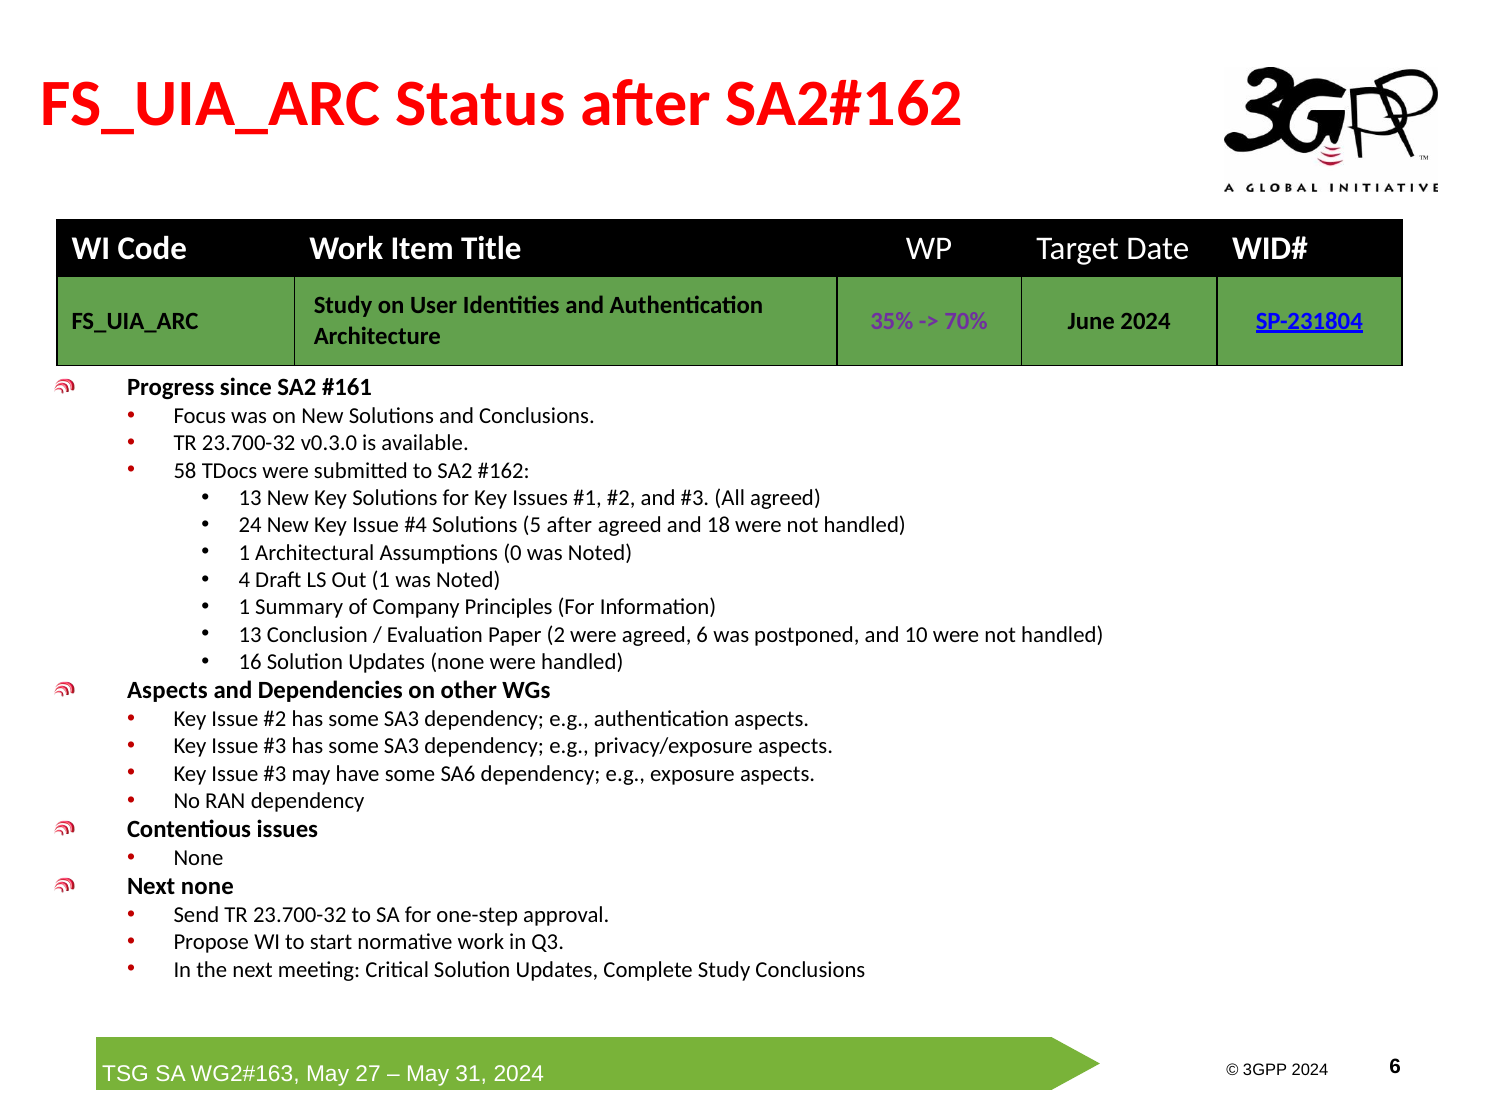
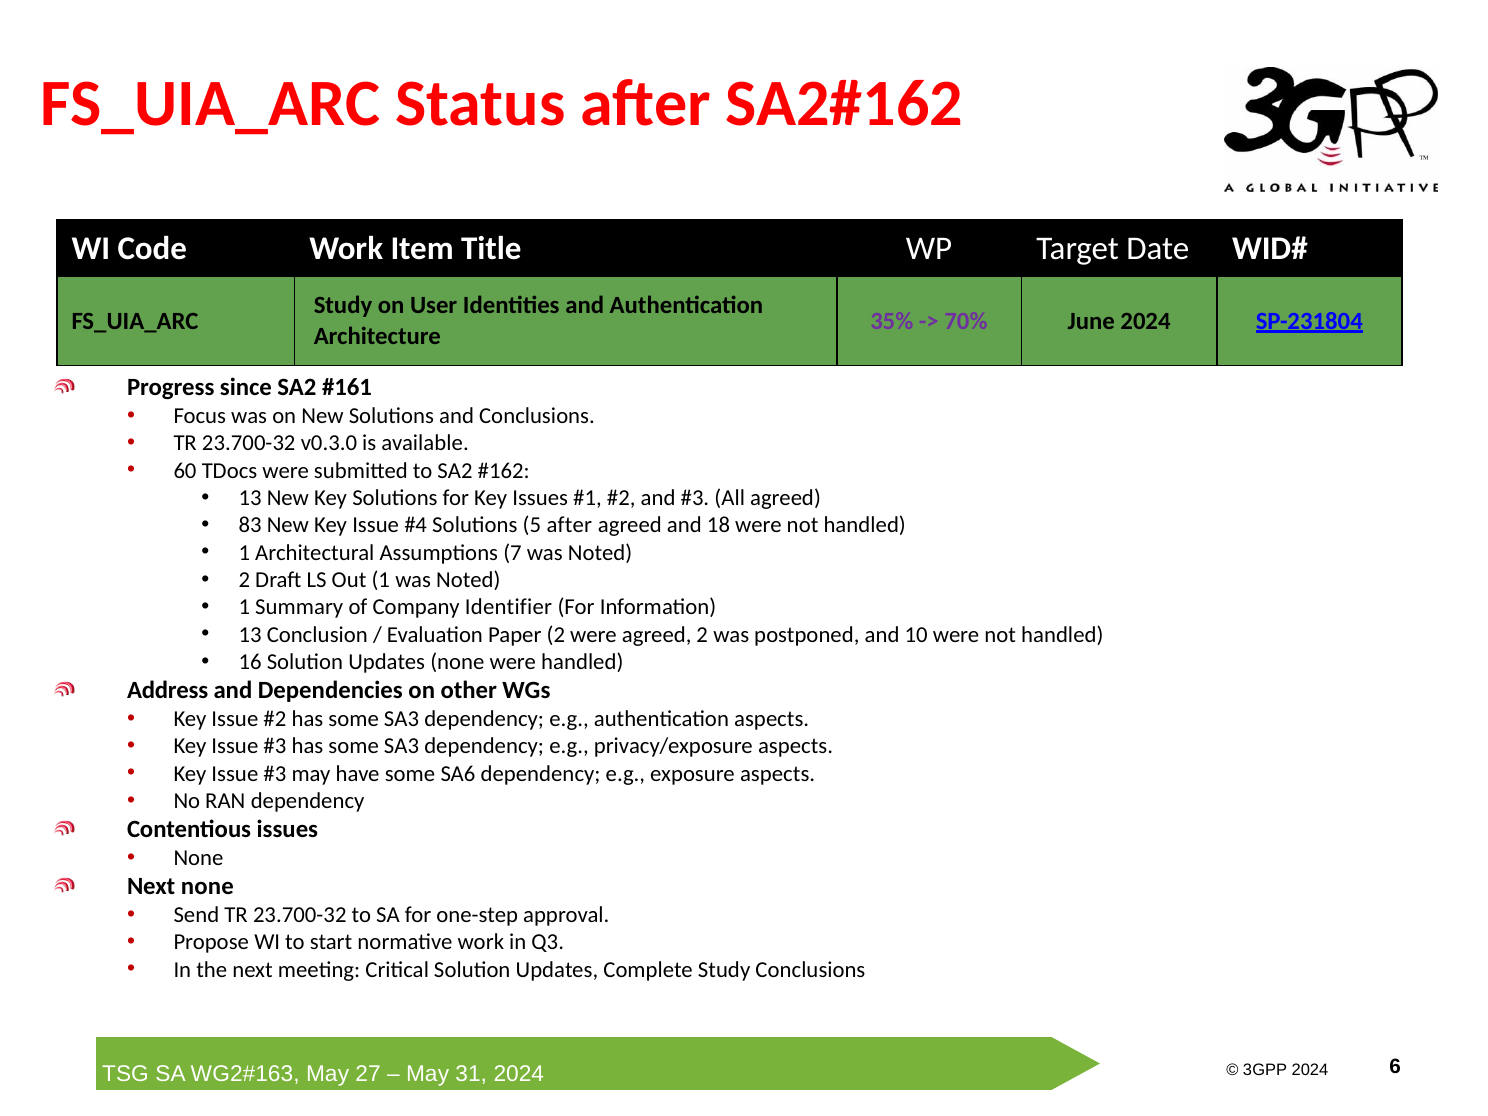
58: 58 -> 60 (185, 471)
24: 24 -> 83 (250, 525)
0: 0 -> 7 (512, 553)
4: 4 -> 2 (244, 580)
Principles: Principles -> Identifier (508, 607)
agreed 6: 6 -> 2 (702, 635)
Aspects: Aspects -> Address (168, 691)
